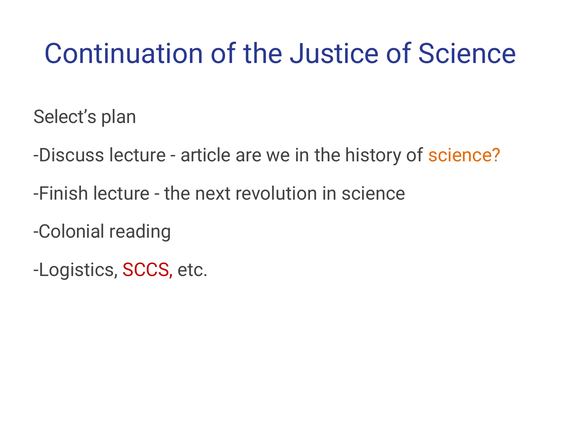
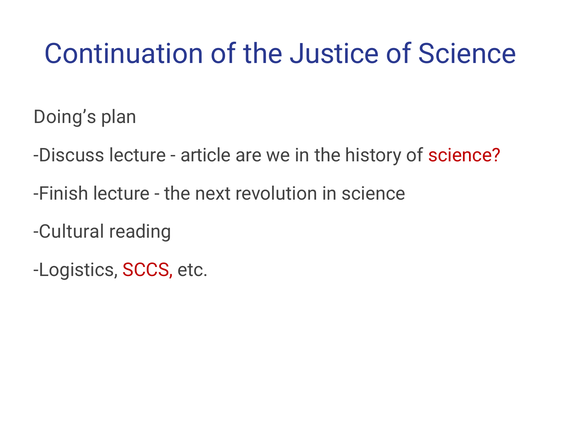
Select’s: Select’s -> Doing’s (65, 117)
science colour: orange -> red (464, 155)
Colonial: Colonial -> Cultural (69, 232)
